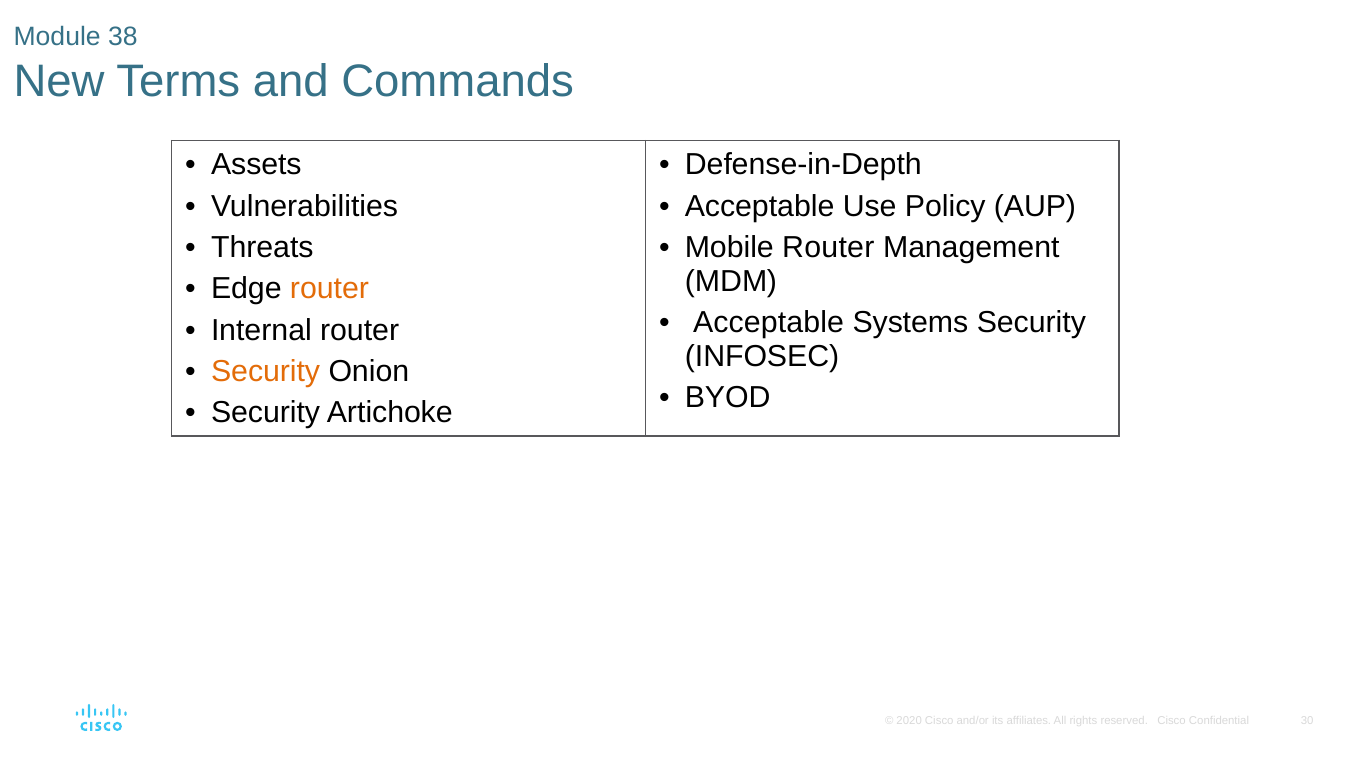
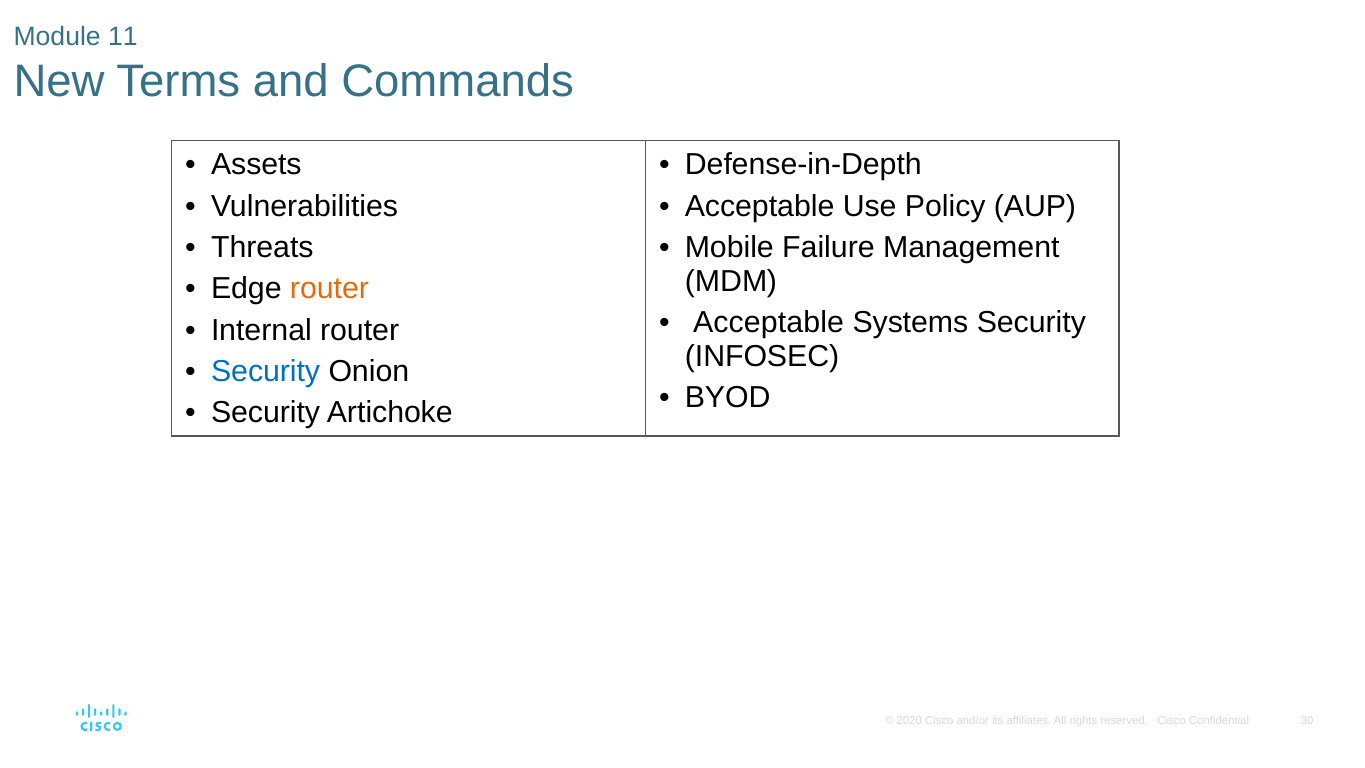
38: 38 -> 11 (123, 37)
Mobile Router: Router -> Failure (828, 247)
Security colour: orange -> blue (266, 371)
